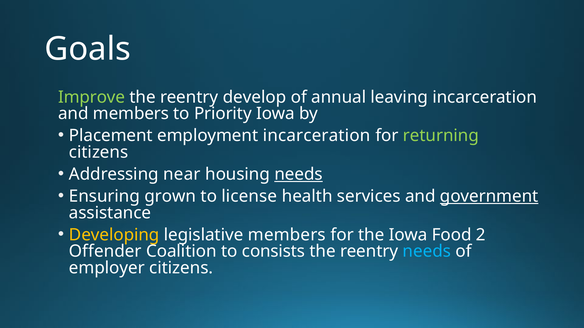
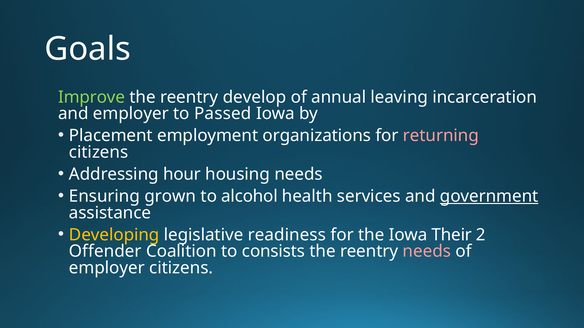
and members: members -> employer (131, 114)
Priority: Priority -> Passed (223, 114)
employment incarceration: incarceration -> organizations (317, 136)
returning colour: light green -> pink (441, 136)
near: near -> hour (182, 174)
needs underline: present -> none (299, 174)
license: license -> alcohol (249, 197)
legislative members: members -> readiness (287, 235)
Food: Food -> Their (452, 235)
needs colour: light blue -> pink (427, 252)
